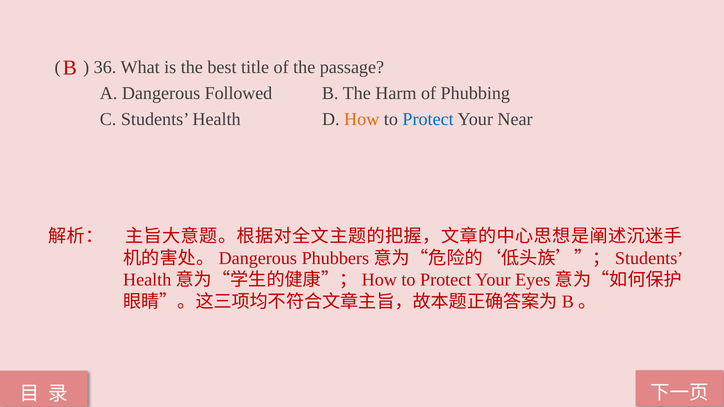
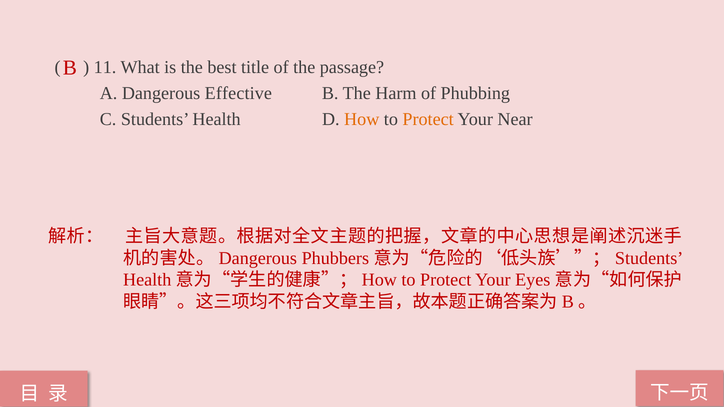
36: 36 -> 11 (105, 67)
Followed: Followed -> Effective (238, 94)
Protect colour: blue -> orange (428, 120)
